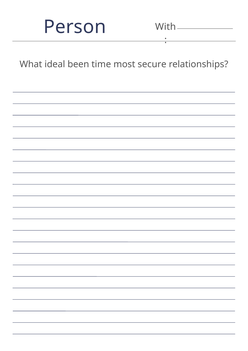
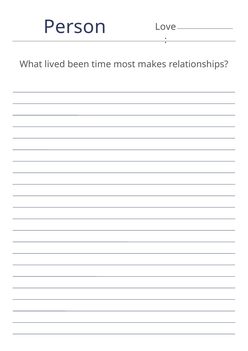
With: With -> Love (166, 27)
ideal: ideal -> lived (55, 64)
secure: secure -> makes (152, 64)
